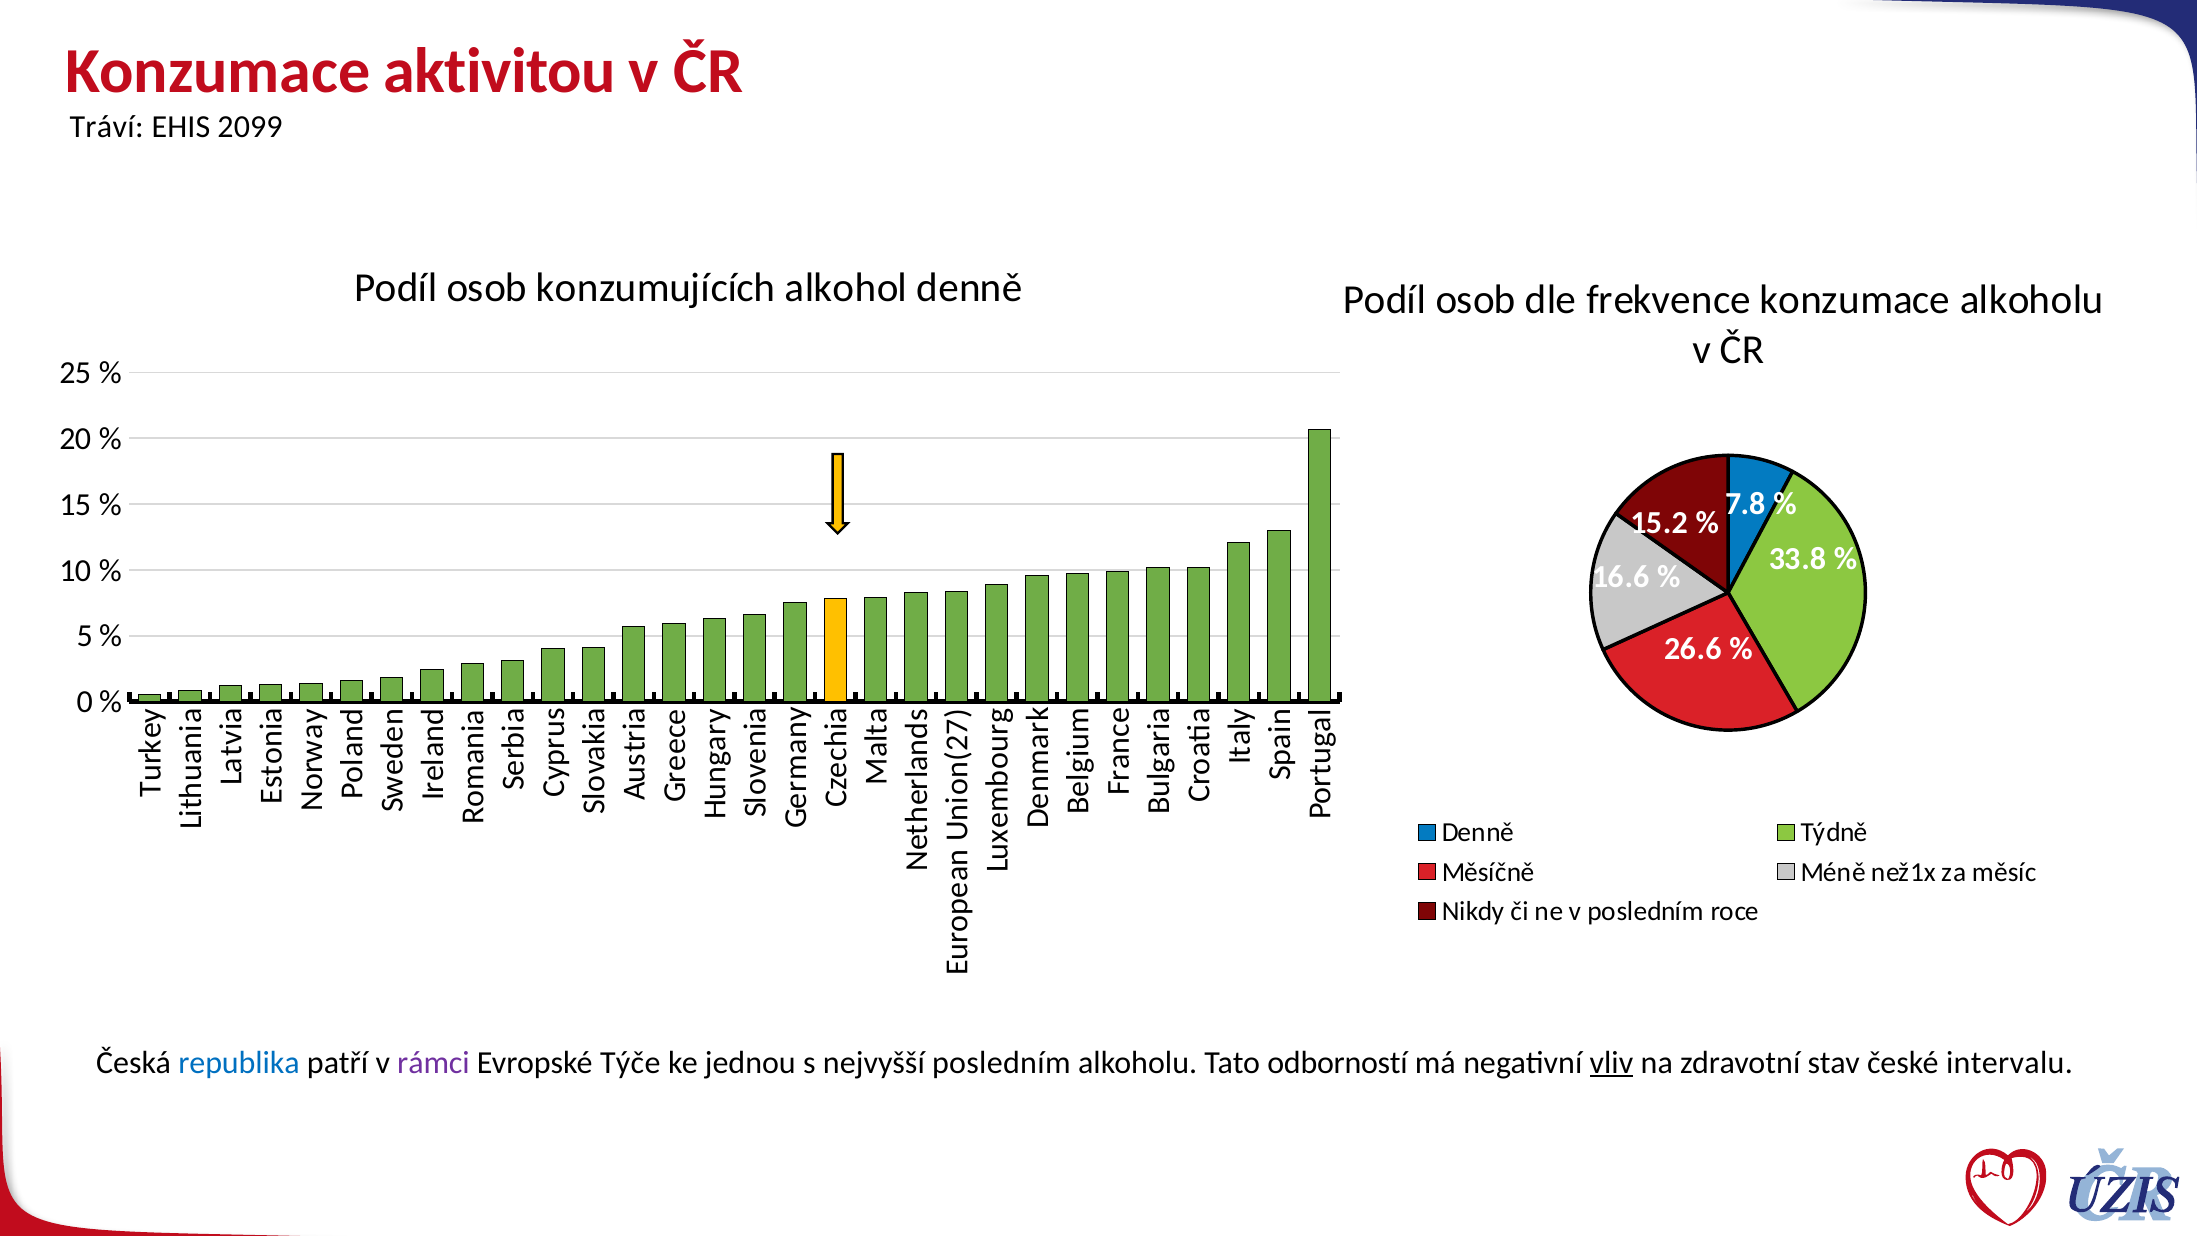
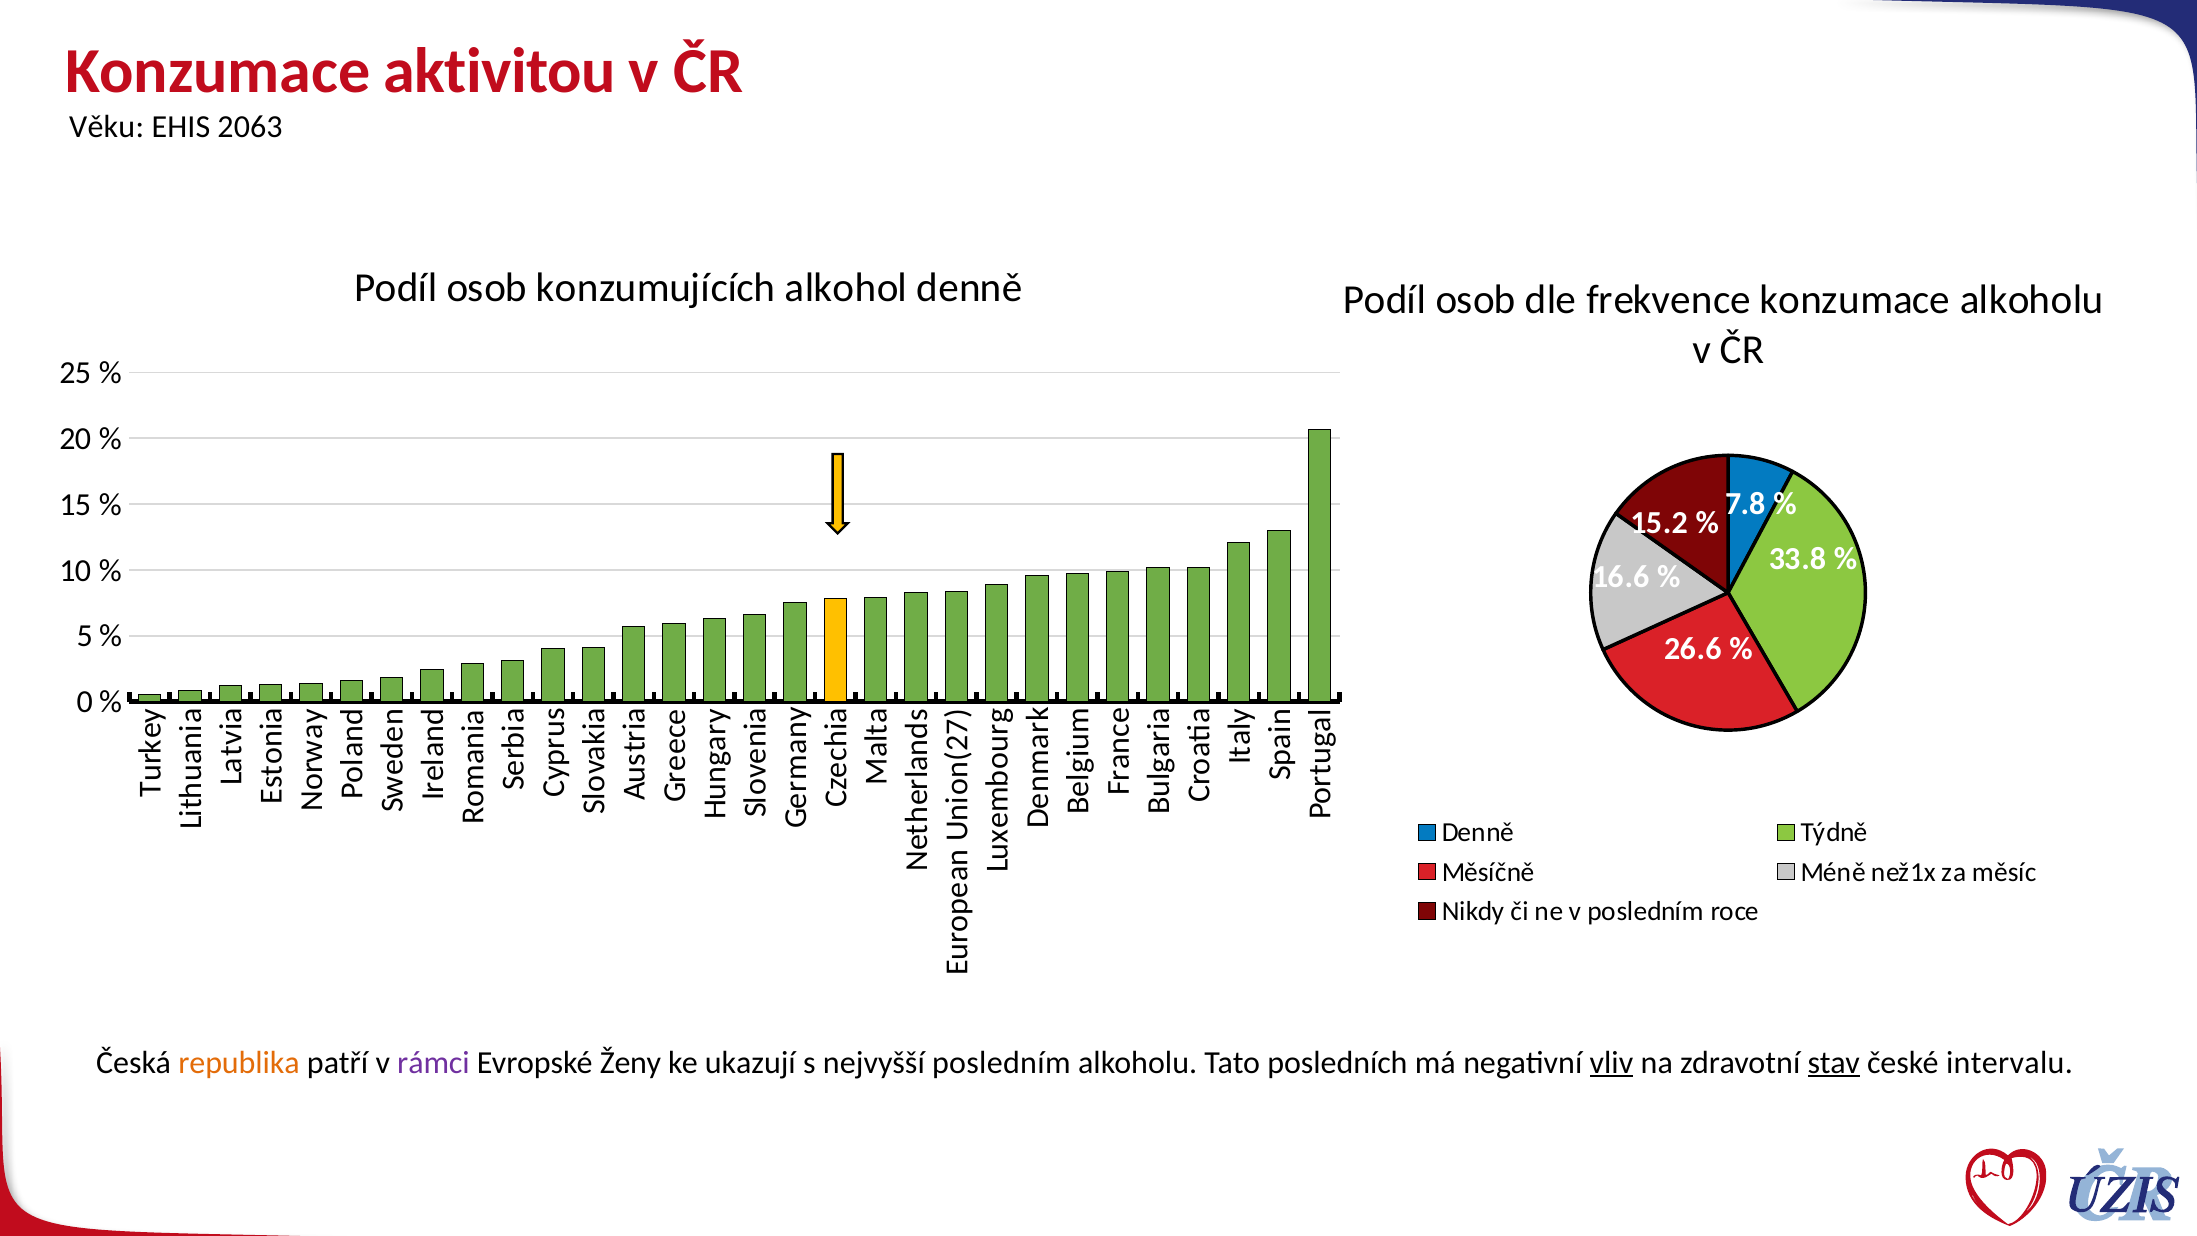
Tráví: Tráví -> Věku (107, 127)
2099: 2099 -> 2063 (250, 127)
republika colour: blue -> orange (239, 1062)
Týče: Týče -> Ženy (631, 1062)
jednou: jednou -> ukazují (750, 1062)
odborností: odborností -> posledních (1337, 1062)
stav underline: none -> present (1834, 1062)
